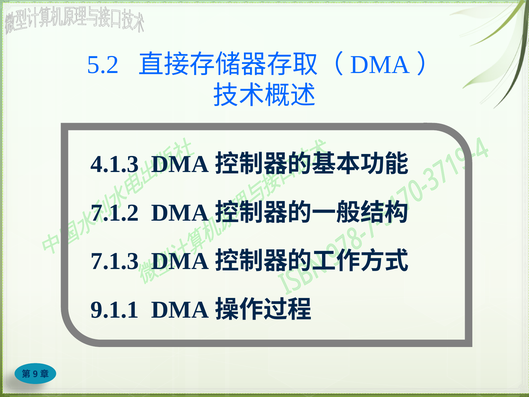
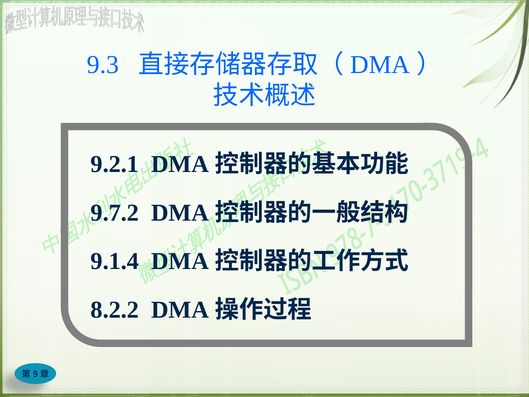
5.2: 5.2 -> 9.3 (103, 65)
4.1.3: 4.1.3 -> 9.2.1 (115, 164)
7.1.2: 7.1.2 -> 9.7.2 (115, 213)
7.1.3: 7.1.3 -> 9.1.4 (115, 261)
9.1.1: 9.1.1 -> 8.2.2 (115, 310)
